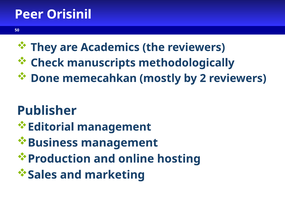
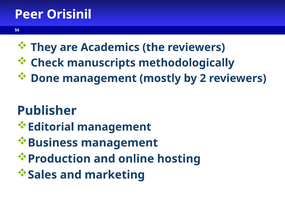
Done memecahkan: memecahkan -> management (99, 79)
